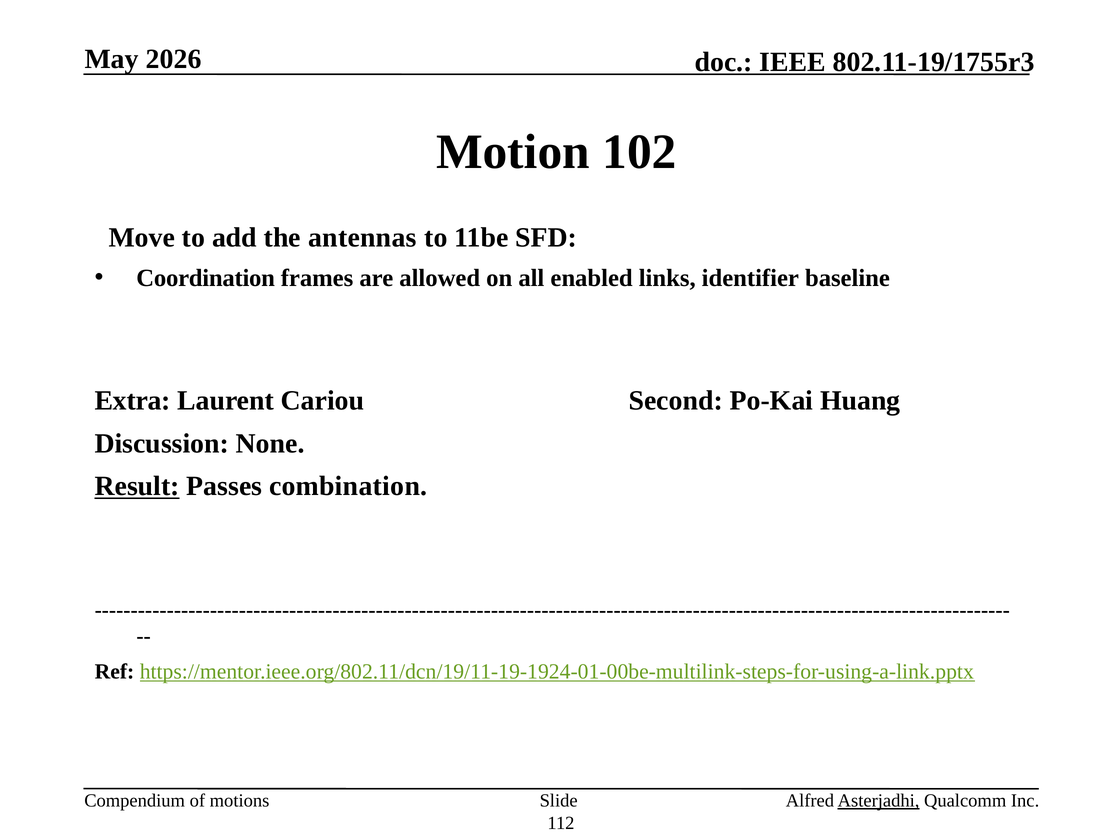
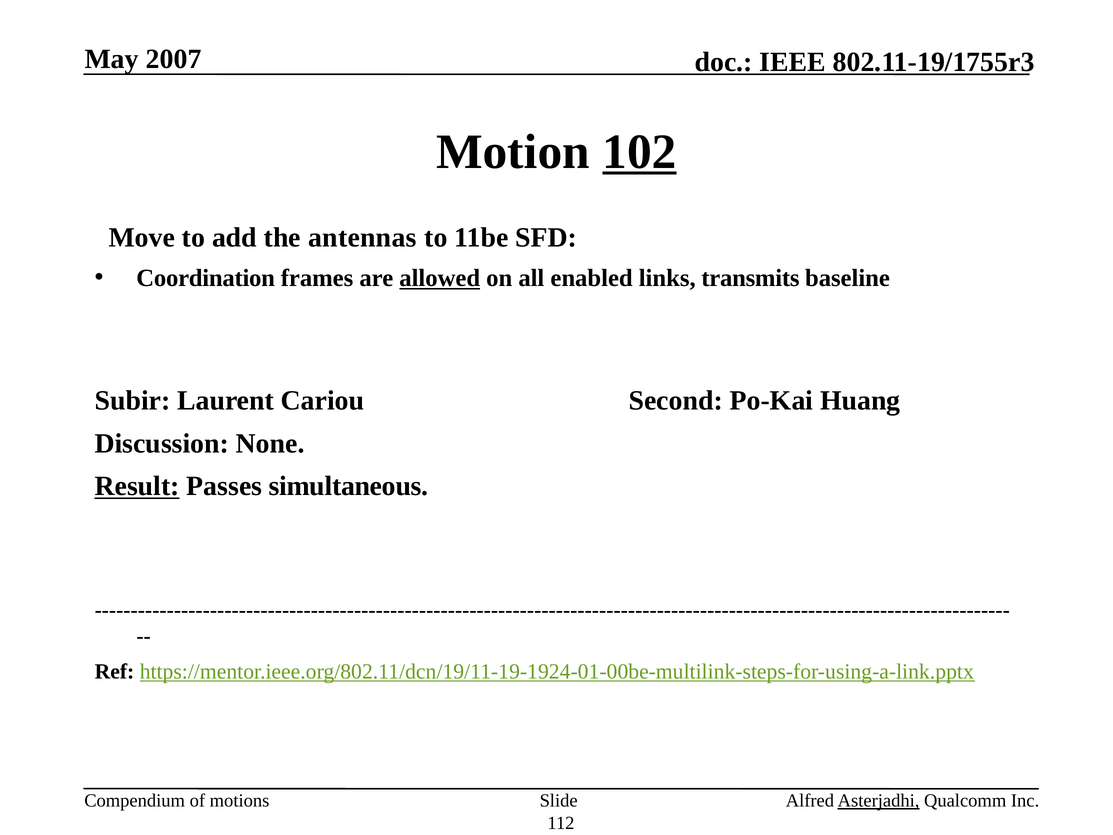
2026: 2026 -> 2007 (174, 59)
102 underline: none -> present (639, 152)
allowed underline: none -> present (440, 278)
identifier: identifier -> transmits (750, 278)
Extra: Extra -> Subir (133, 401)
combination: combination -> simultaneous (348, 486)
